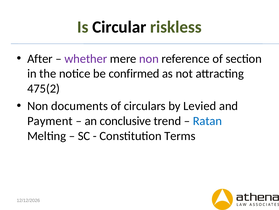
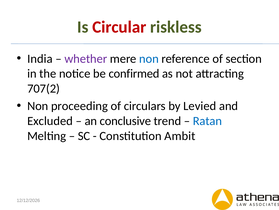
Circular colour: black -> red (119, 27)
After: After -> India (40, 59)
non colour: purple -> blue (149, 59)
475(2: 475(2 -> 707(2 (44, 88)
documents: documents -> proceeding (79, 106)
Payment: Payment -> Excluded (50, 121)
Terms: Terms -> Ambit (180, 135)
